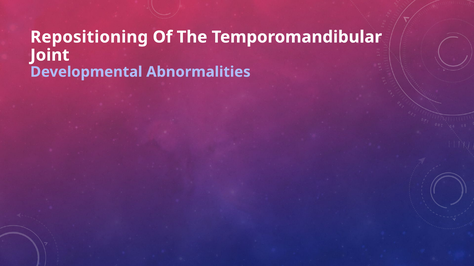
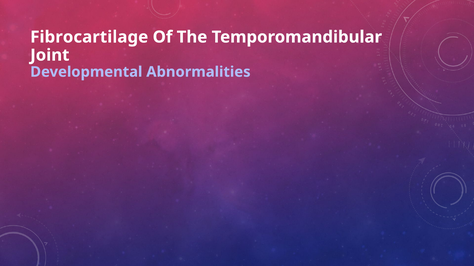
Repositioning: Repositioning -> Fibrocartilage (89, 37)
